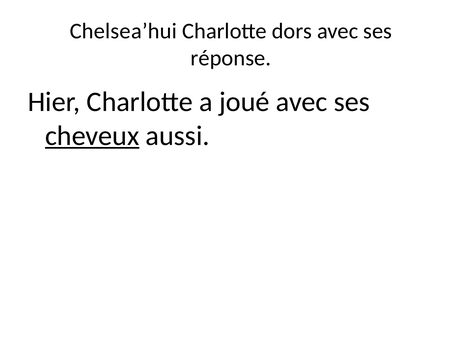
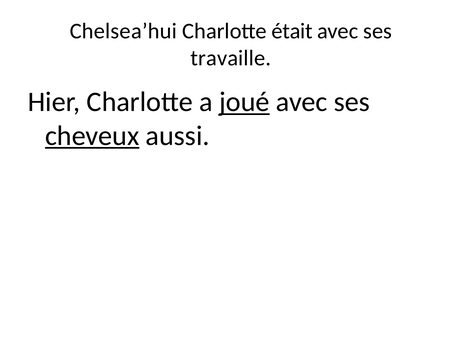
dors: dors -> était (292, 31)
réponse: réponse -> travaille (231, 58)
joué underline: none -> present (244, 102)
